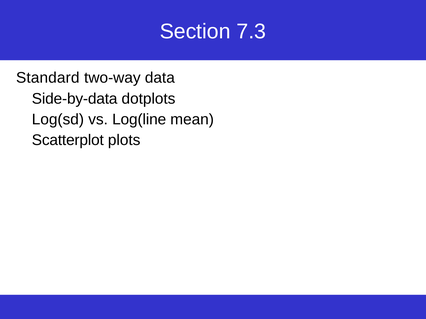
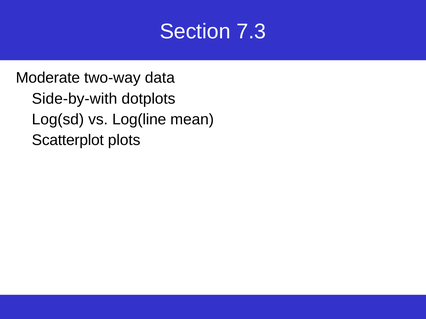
Standard: Standard -> Moderate (48, 78)
Side-by-data: Side-by-data -> Side-by-with (75, 99)
